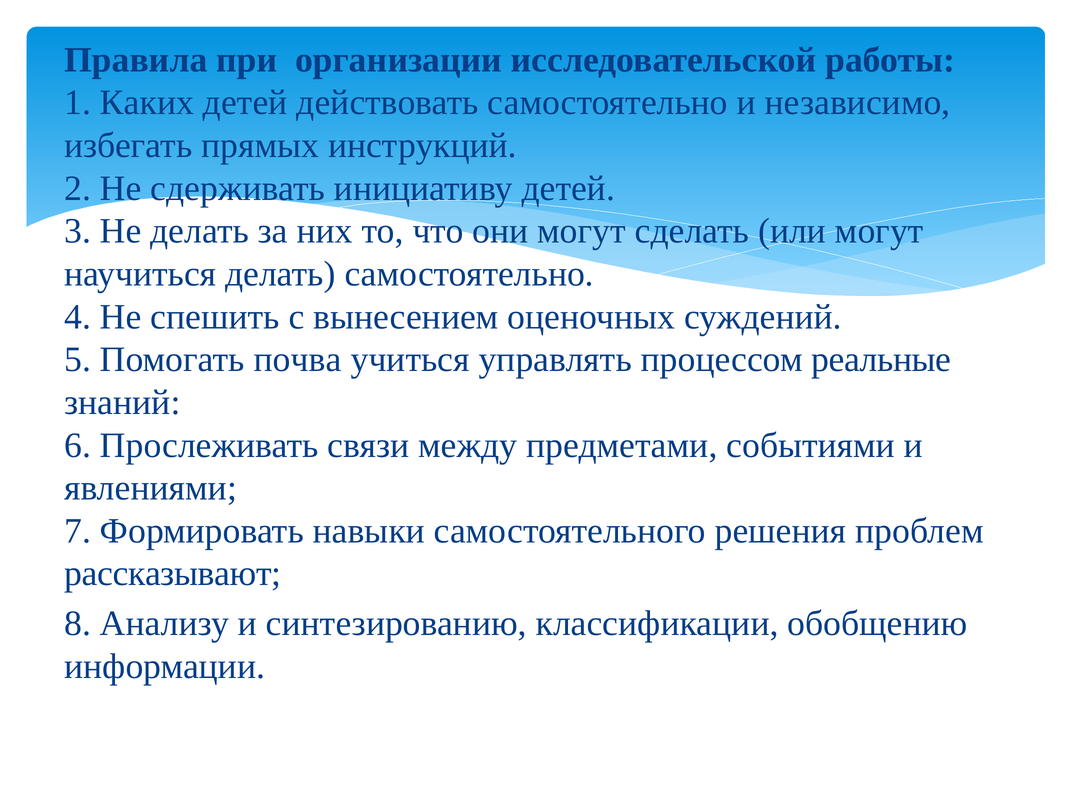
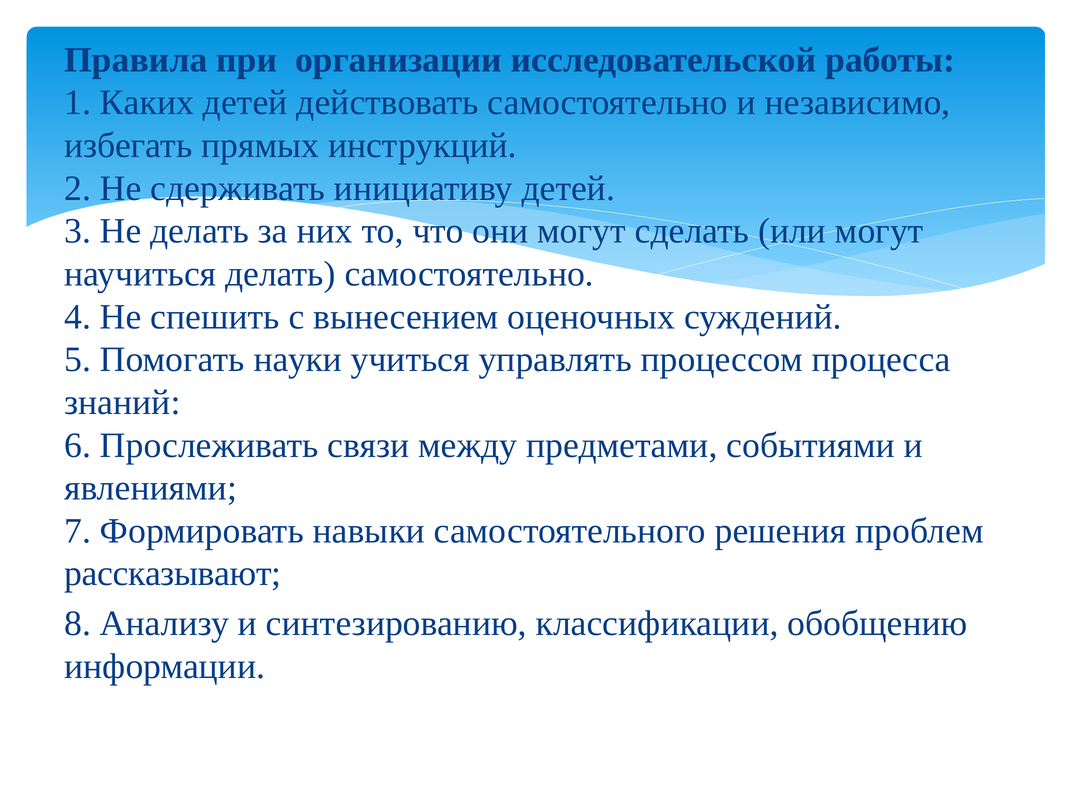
почва: почва -> науки (298, 360)
реальные: реальные -> процесса (881, 360)
